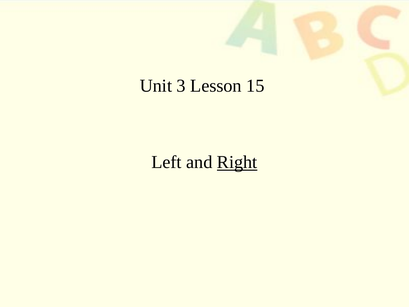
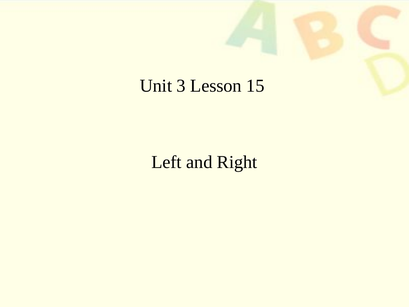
Right underline: present -> none (237, 162)
